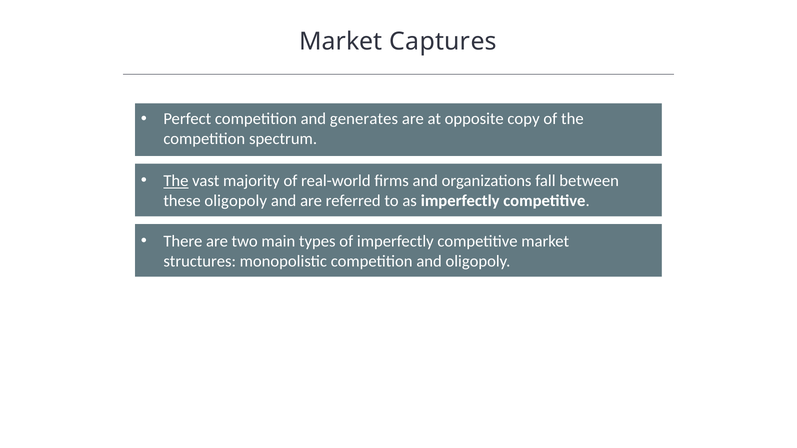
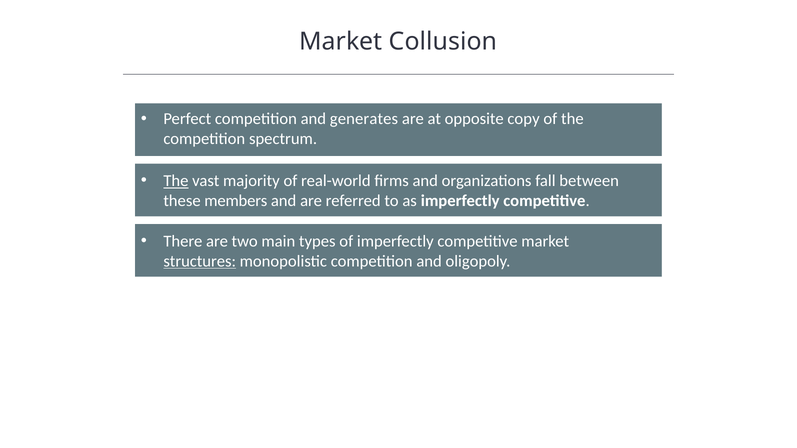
Captures: Captures -> Collusion (443, 42)
these oligopoly: oligopoly -> members (236, 201)
structures underline: none -> present (200, 261)
